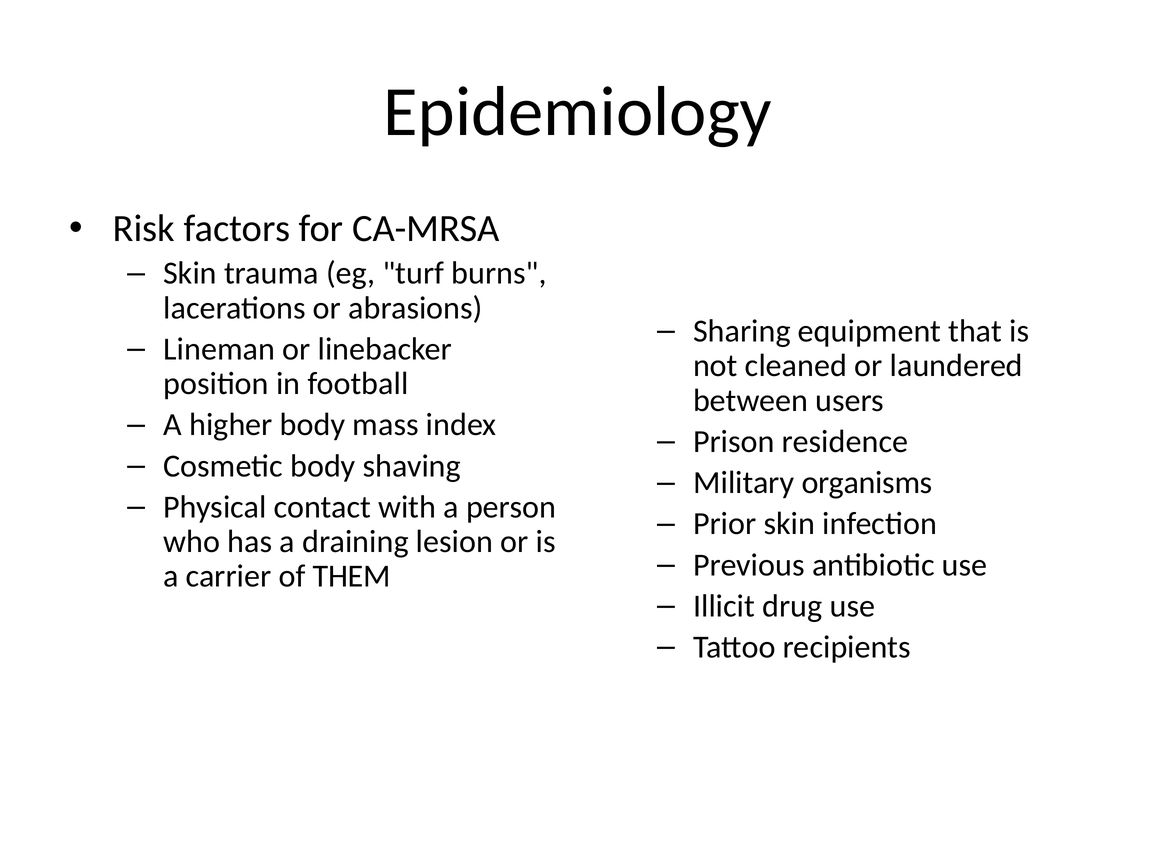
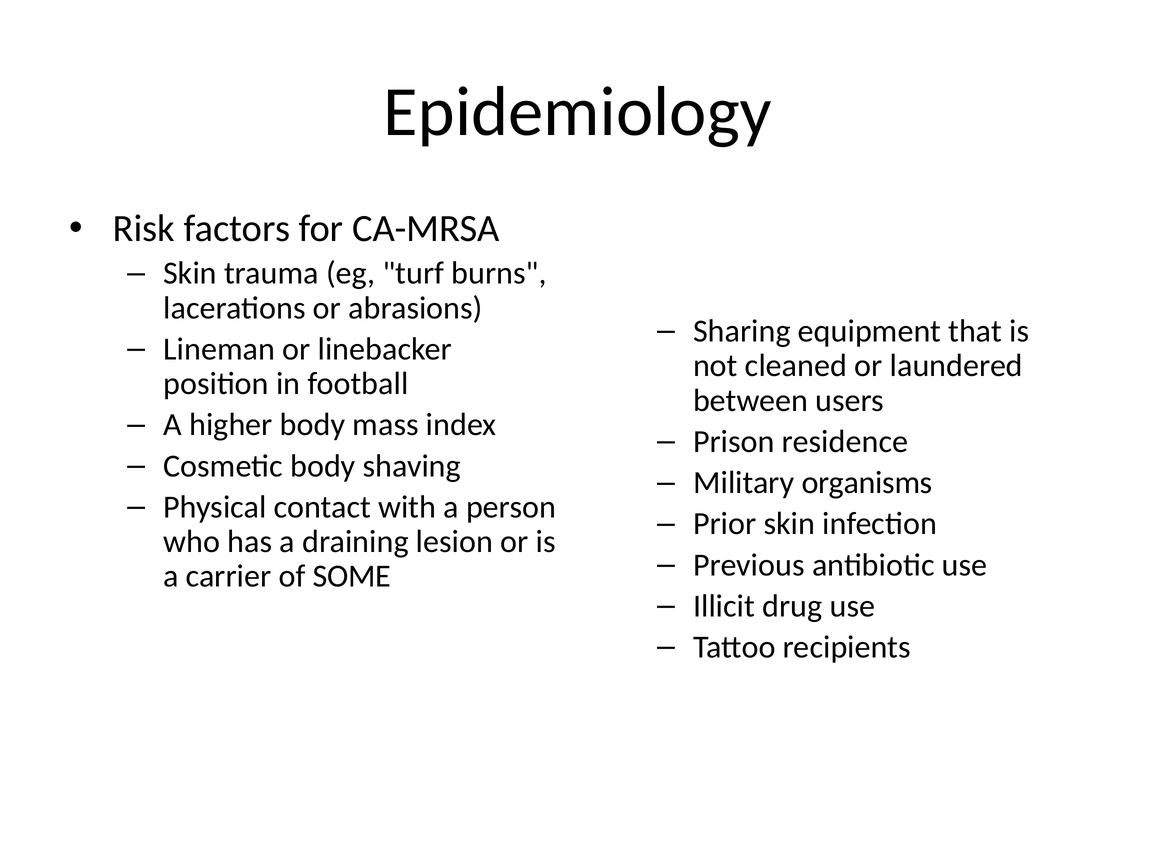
THEM: THEM -> SOME (352, 576)
